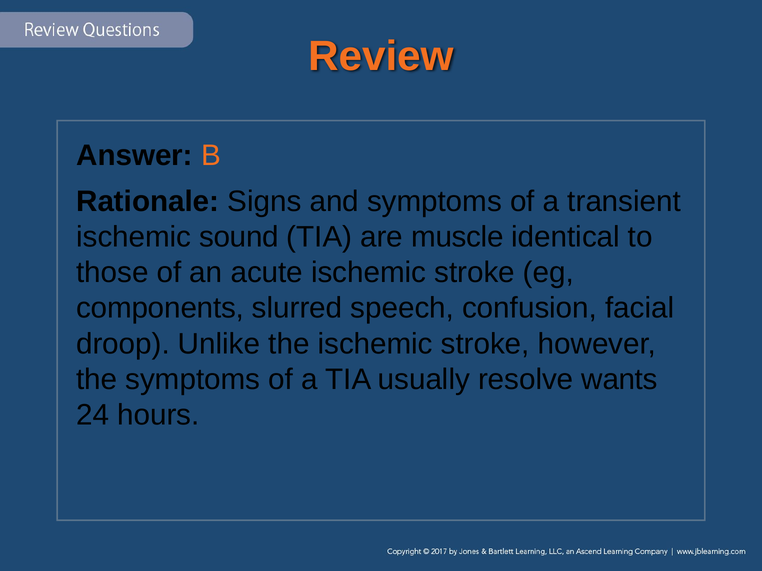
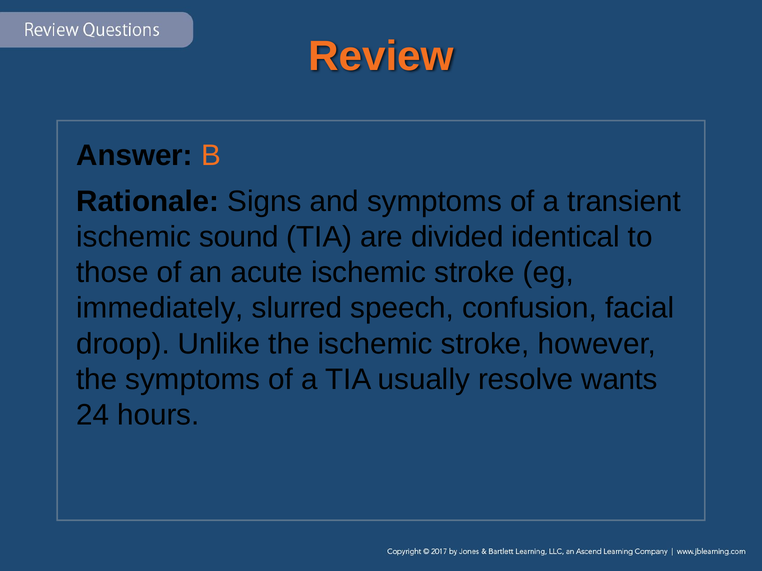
muscle: muscle -> divided (457, 237)
components: components -> immediately (160, 308)
